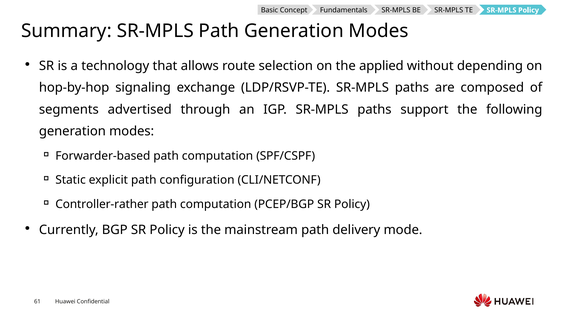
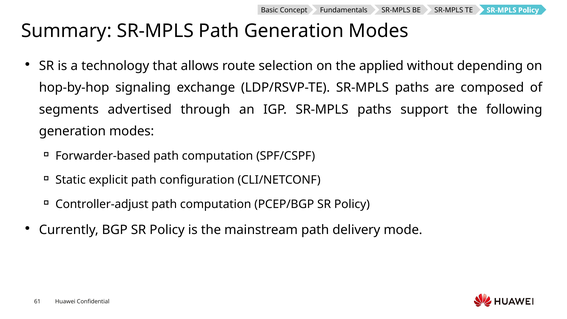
Controller-rather: Controller-rather -> Controller-adjust (102, 204)
